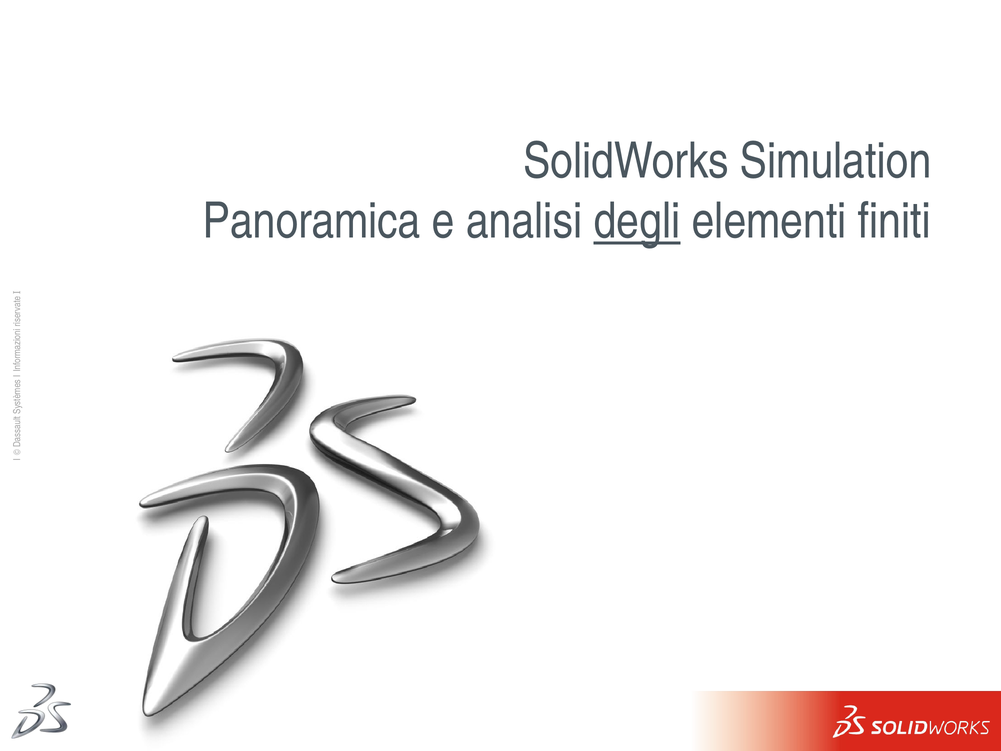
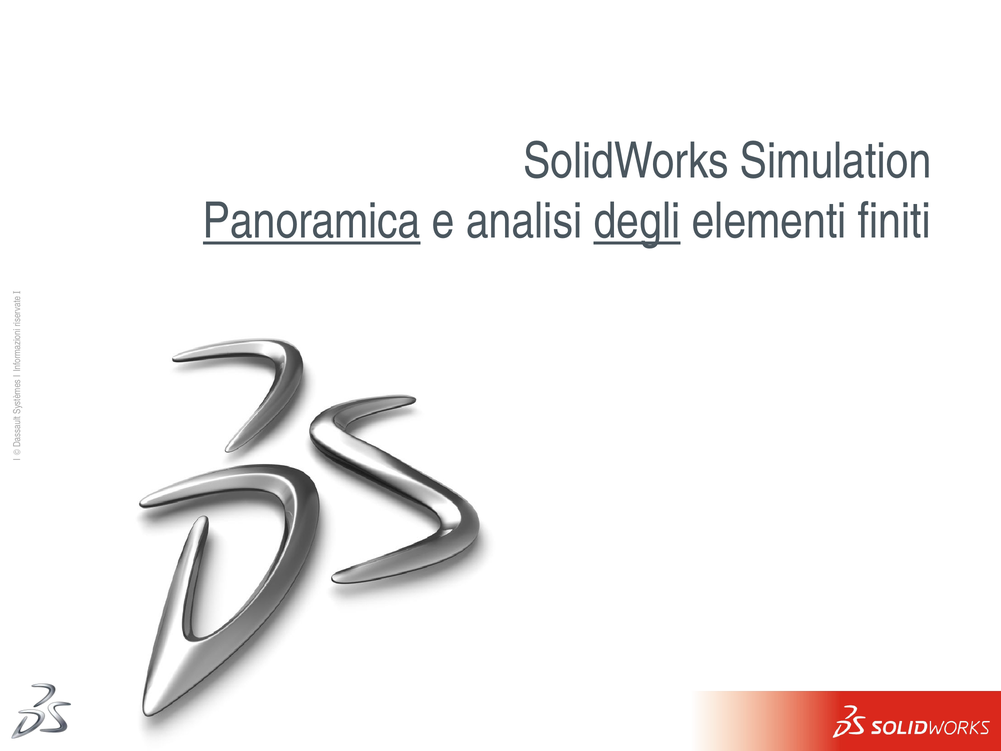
Panoramica underline: none -> present (312, 221)
